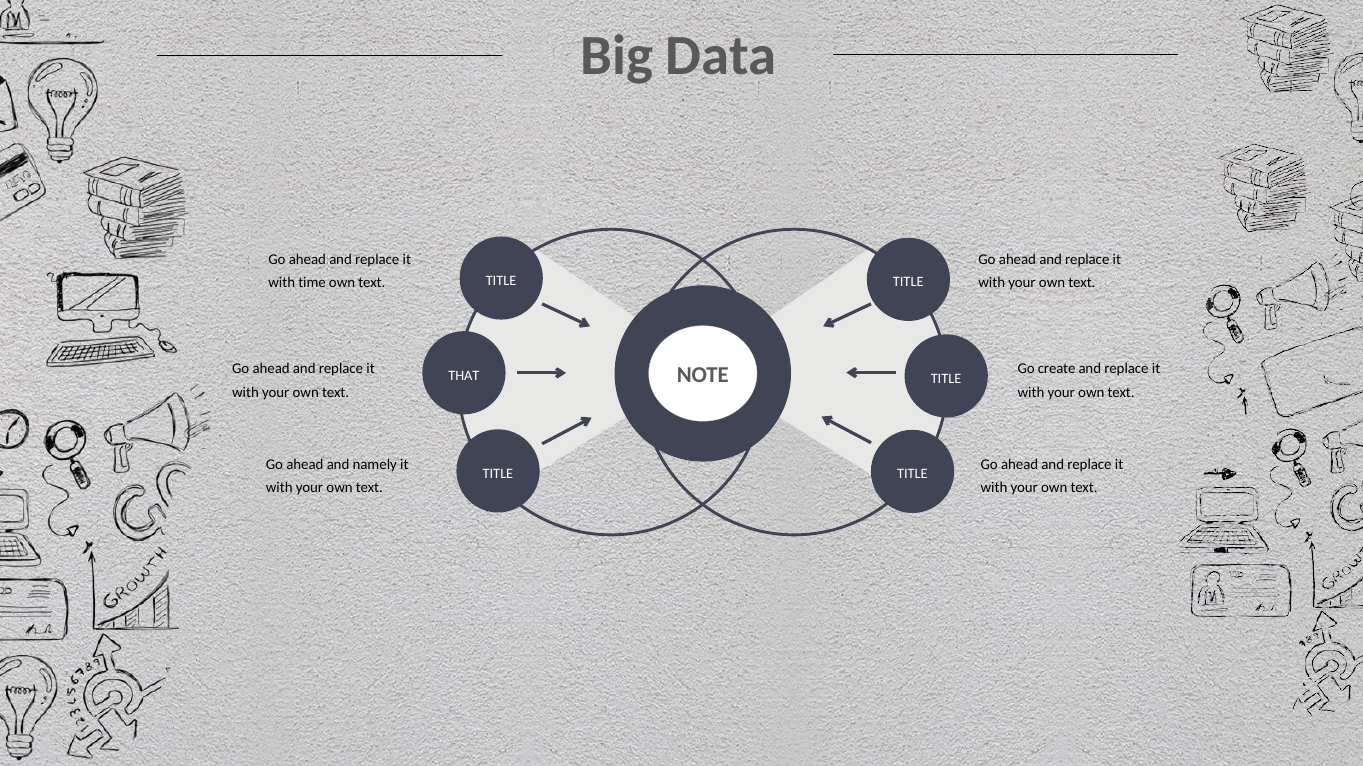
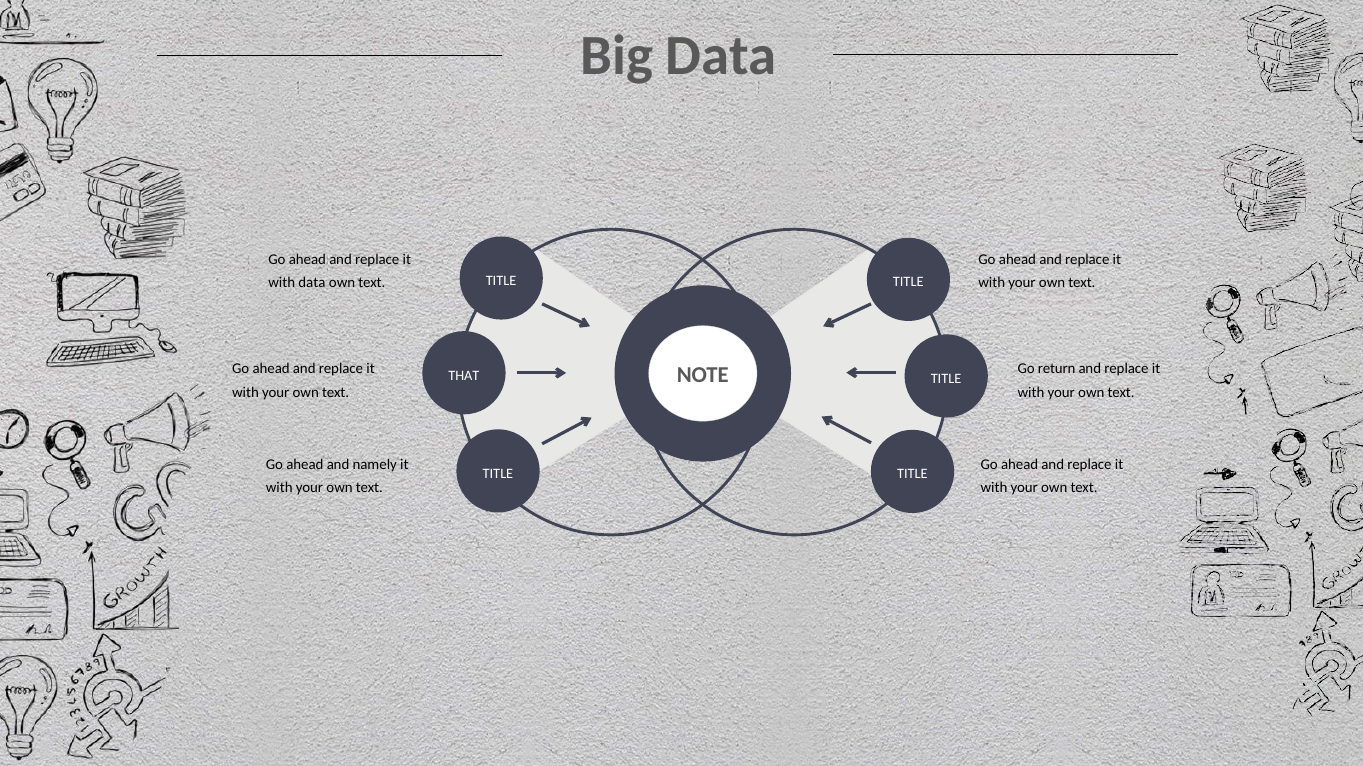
with time: time -> data (312, 283)
create: create -> return (1057, 369)
